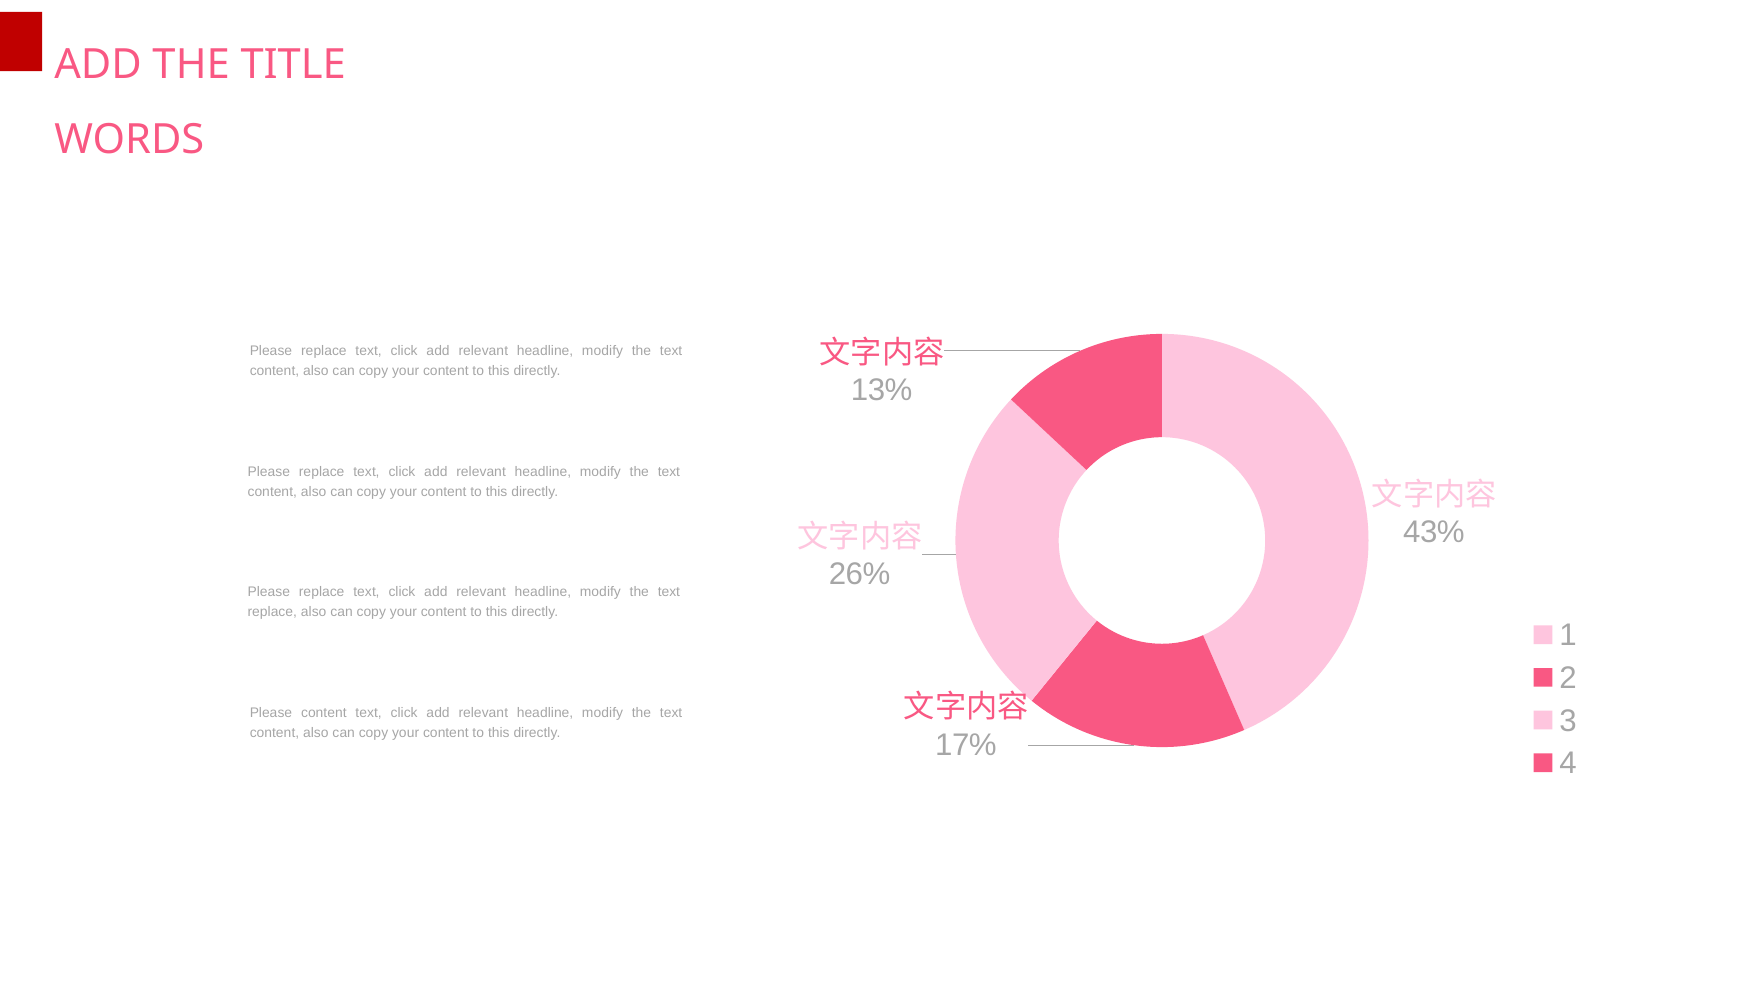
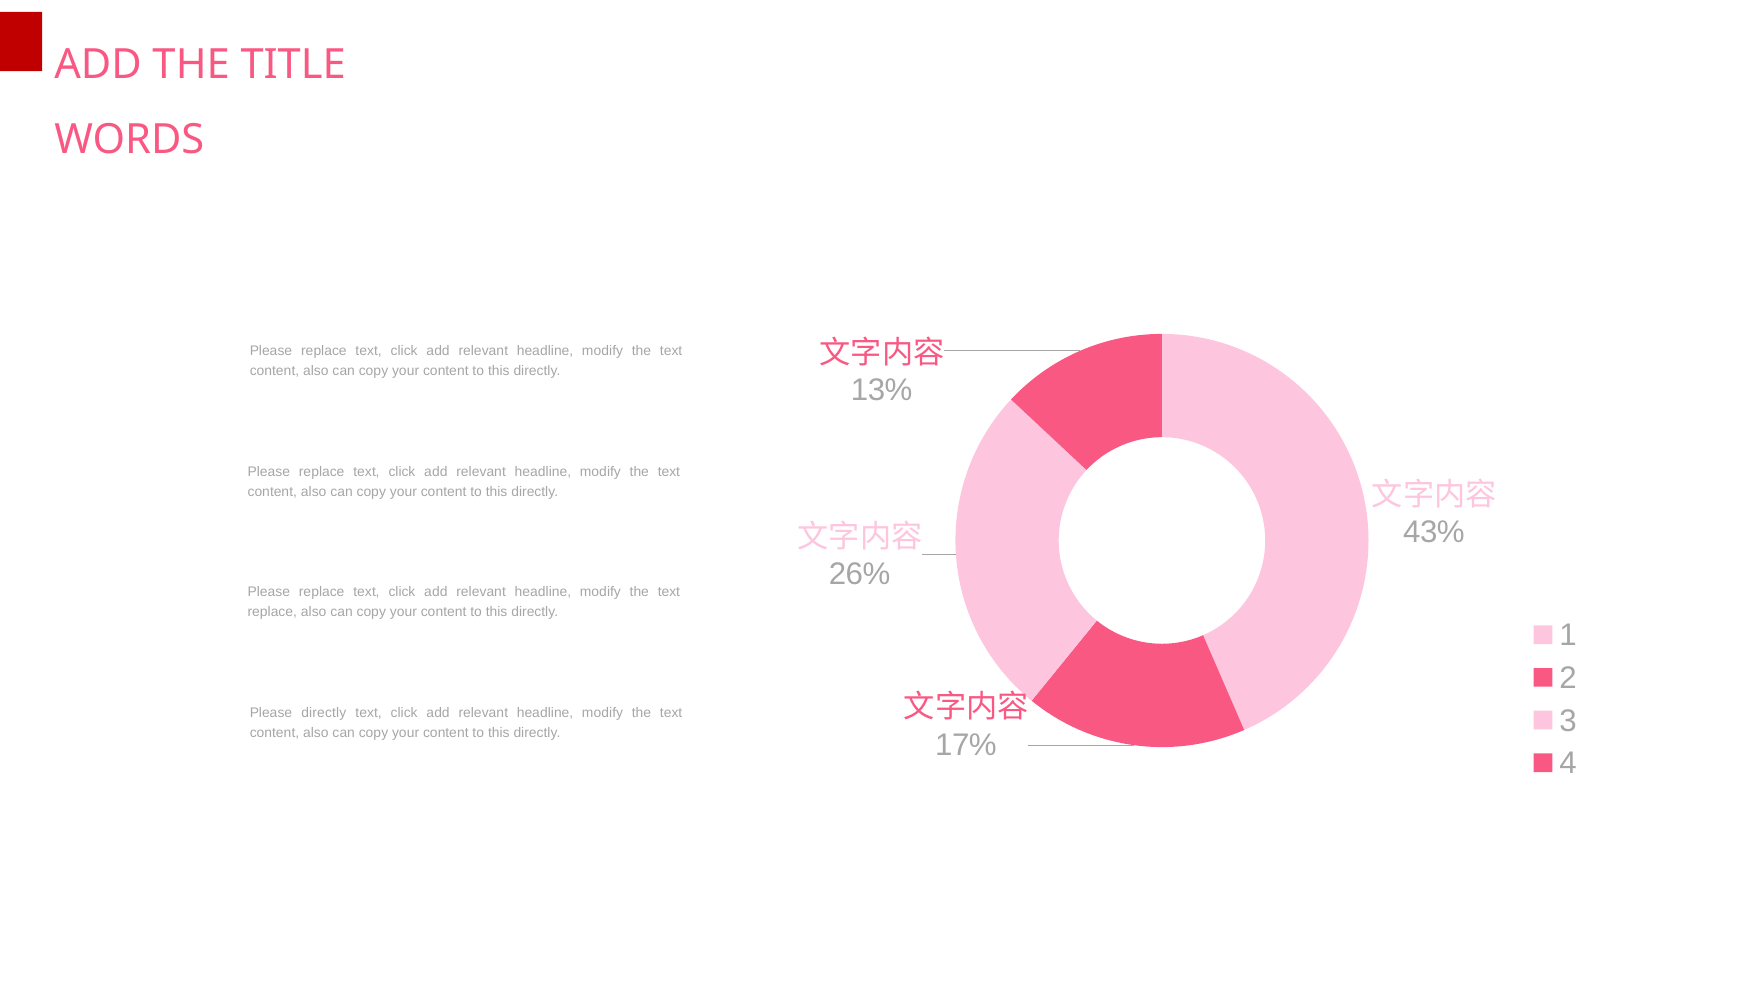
Please content: content -> directly (324, 713)
